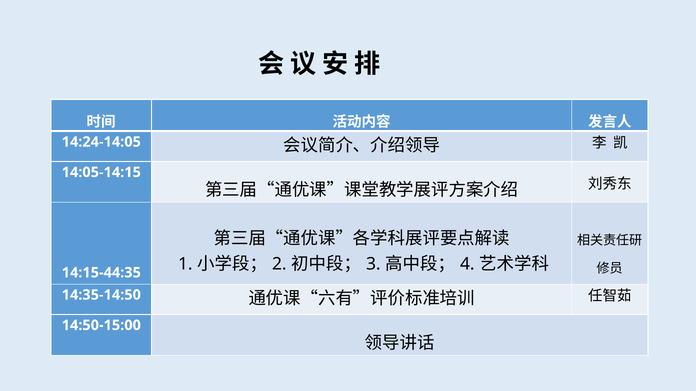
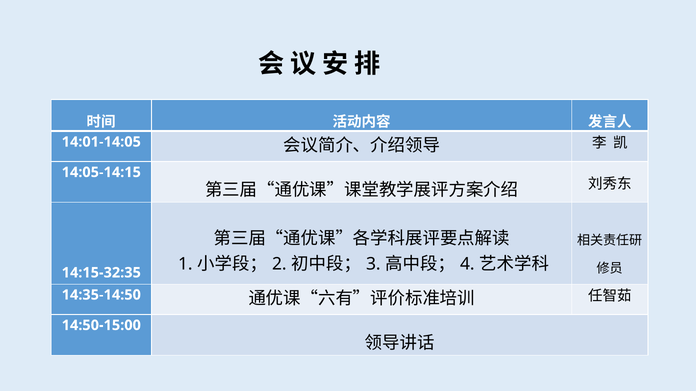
14:24-14:05: 14:24-14:05 -> 14:01-14:05 (101, 142)
14:15-44:35: 14:15-44:35 -> 14:15-32:35 (101, 273)
